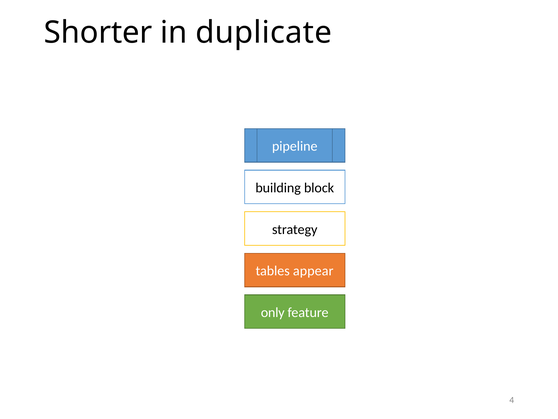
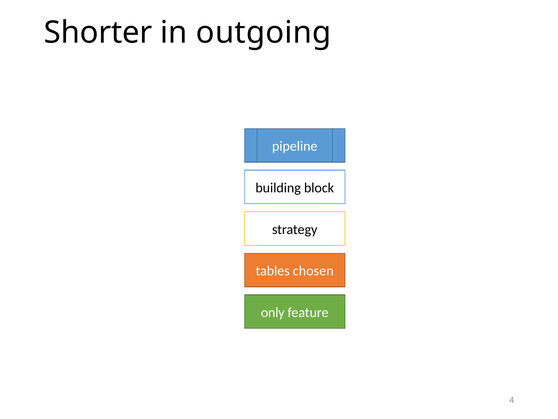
duplicate: duplicate -> outgoing (264, 33)
appear: appear -> chosen (313, 271)
